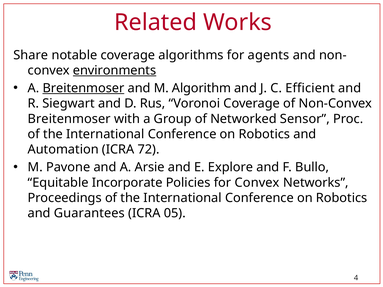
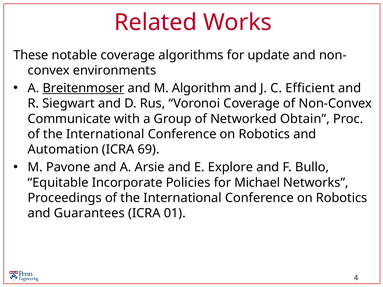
Share: Share -> These (31, 55)
agents: agents -> update (269, 55)
environments underline: present -> none (115, 70)
Breitenmoser: Breitenmoser -> Communicate (69, 119)
Sensor: Sensor -> Obtain (305, 119)
72: 72 -> 69 (149, 150)
for Convex: Convex -> Michael (257, 183)
05: 05 -> 01 (175, 213)
